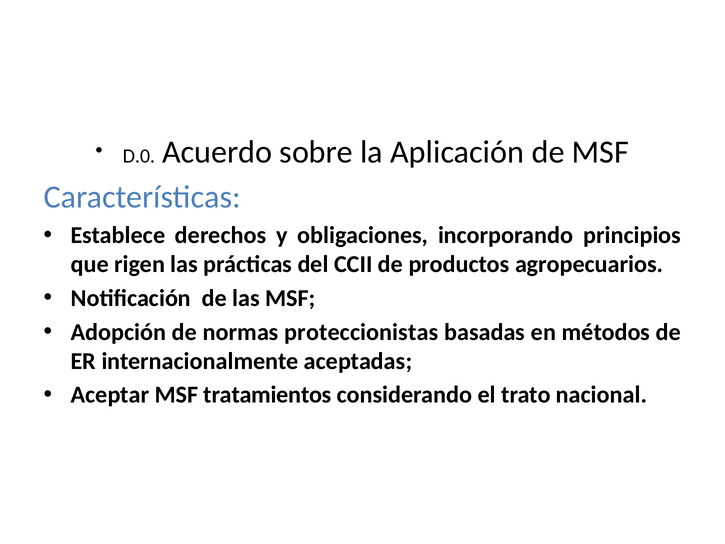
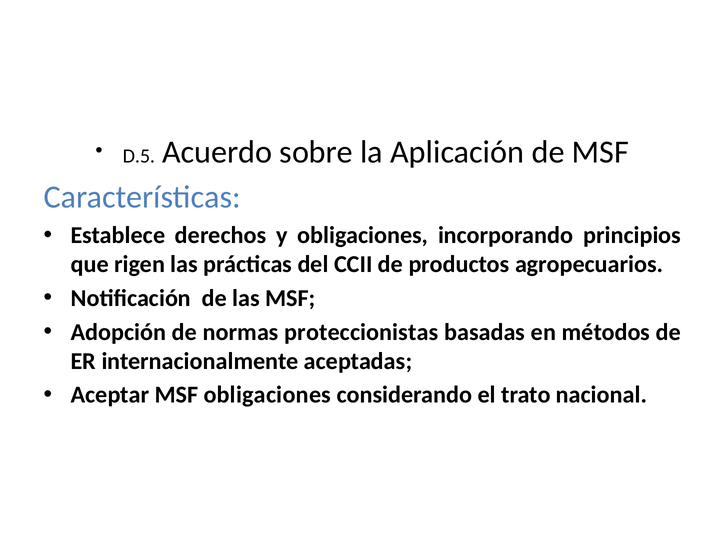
D.0: D.0 -> D.5 (139, 156)
MSF tratamientos: tratamientos -> obligaciones (267, 395)
